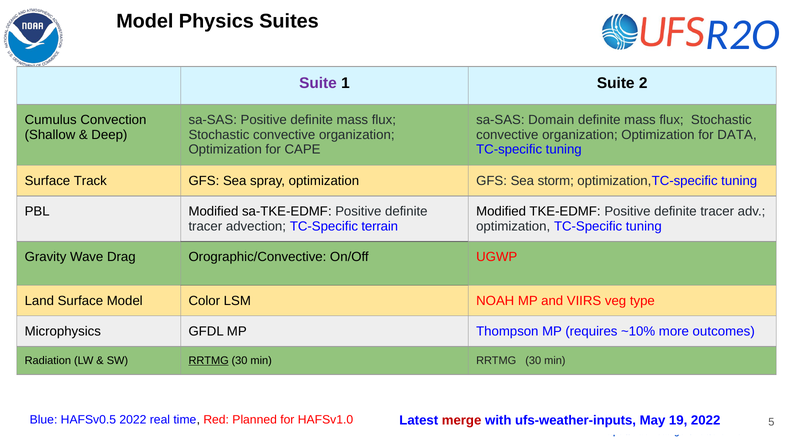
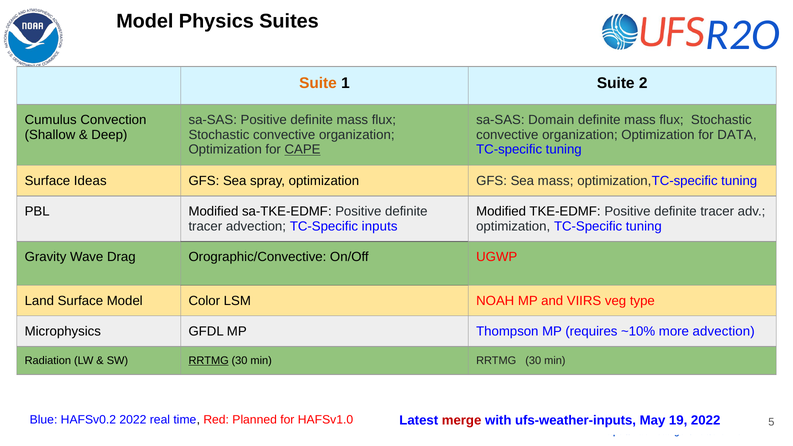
Suite colour: purple -> orange (318, 83)
CAPE underline: none -> present (303, 150)
Track: Track -> Ideas (90, 181)
Sea storm: storm -> mass (556, 181)
terrain: terrain -> inputs (380, 226)
more outcomes: outcomes -> advection (724, 331)
HAFSv0.5: HAFSv0.5 -> HAFSv0.2 (88, 420)
